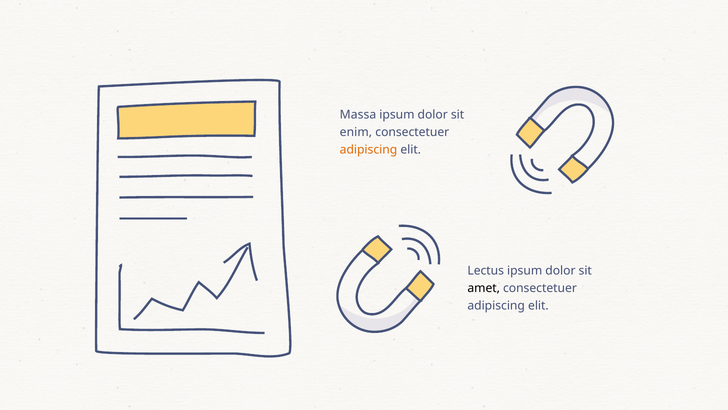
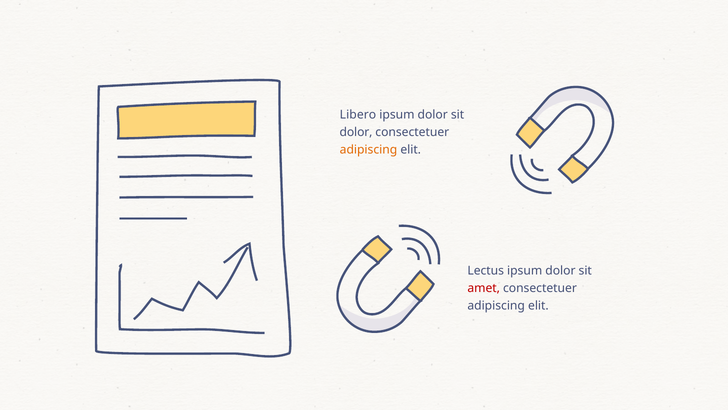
Massa: Massa -> Libero (358, 115)
enim: enim -> dolor (356, 132)
amet colour: black -> red (484, 288)
